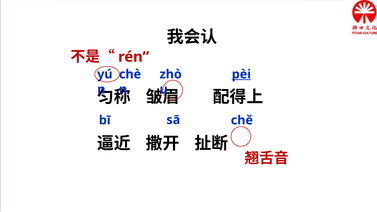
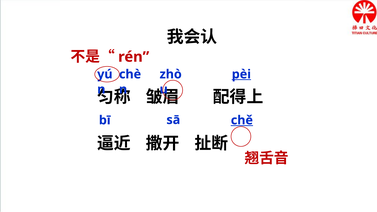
chě underline: none -> present (242, 120)
